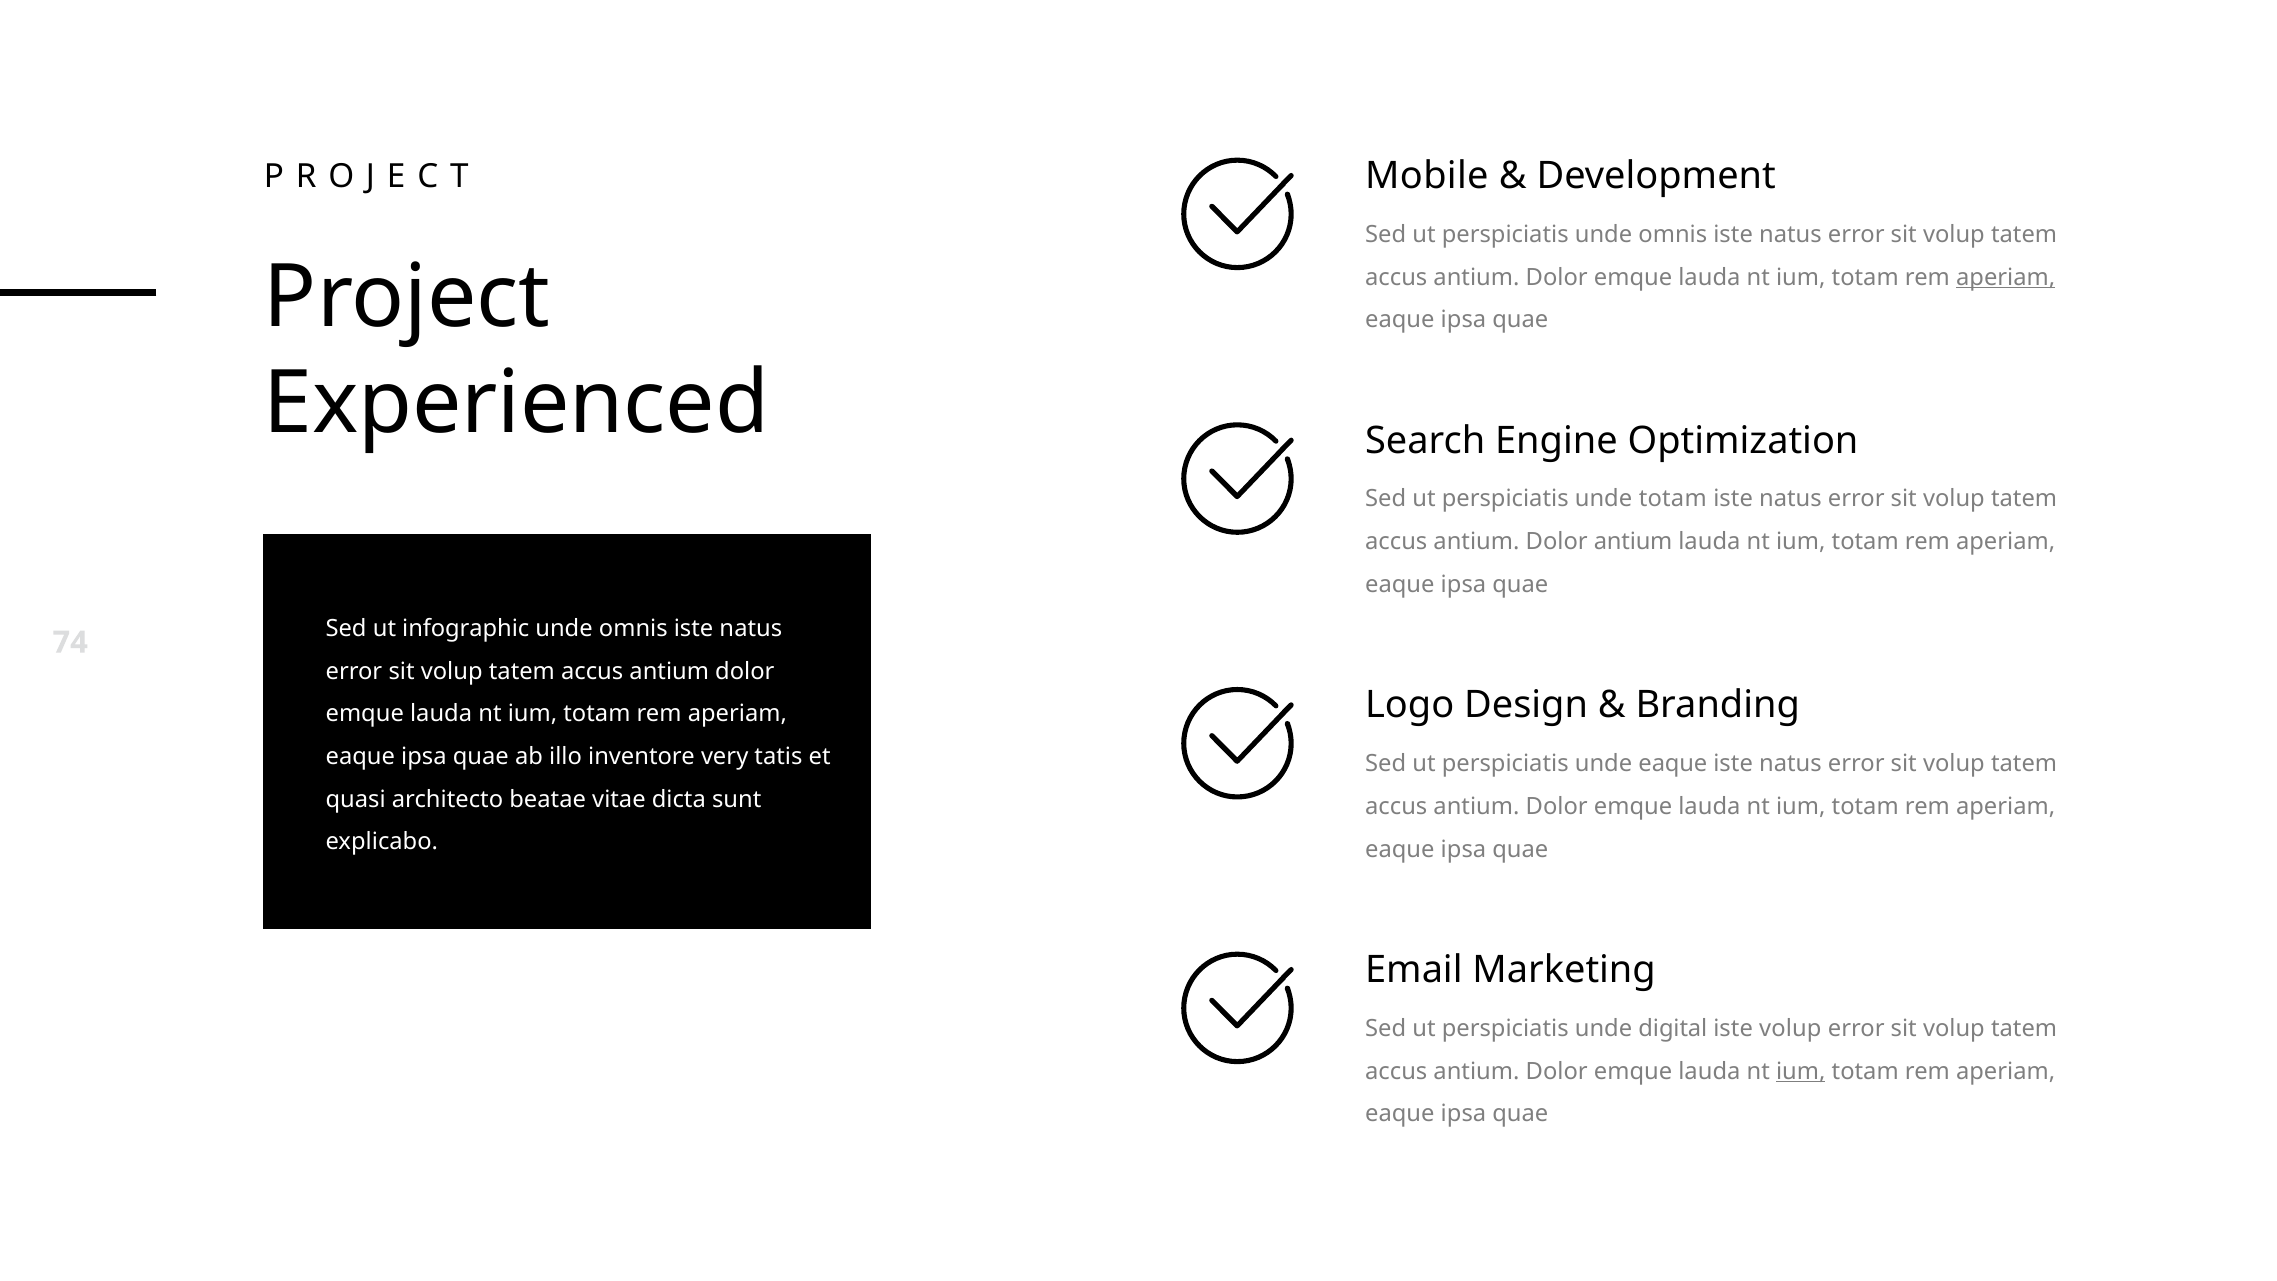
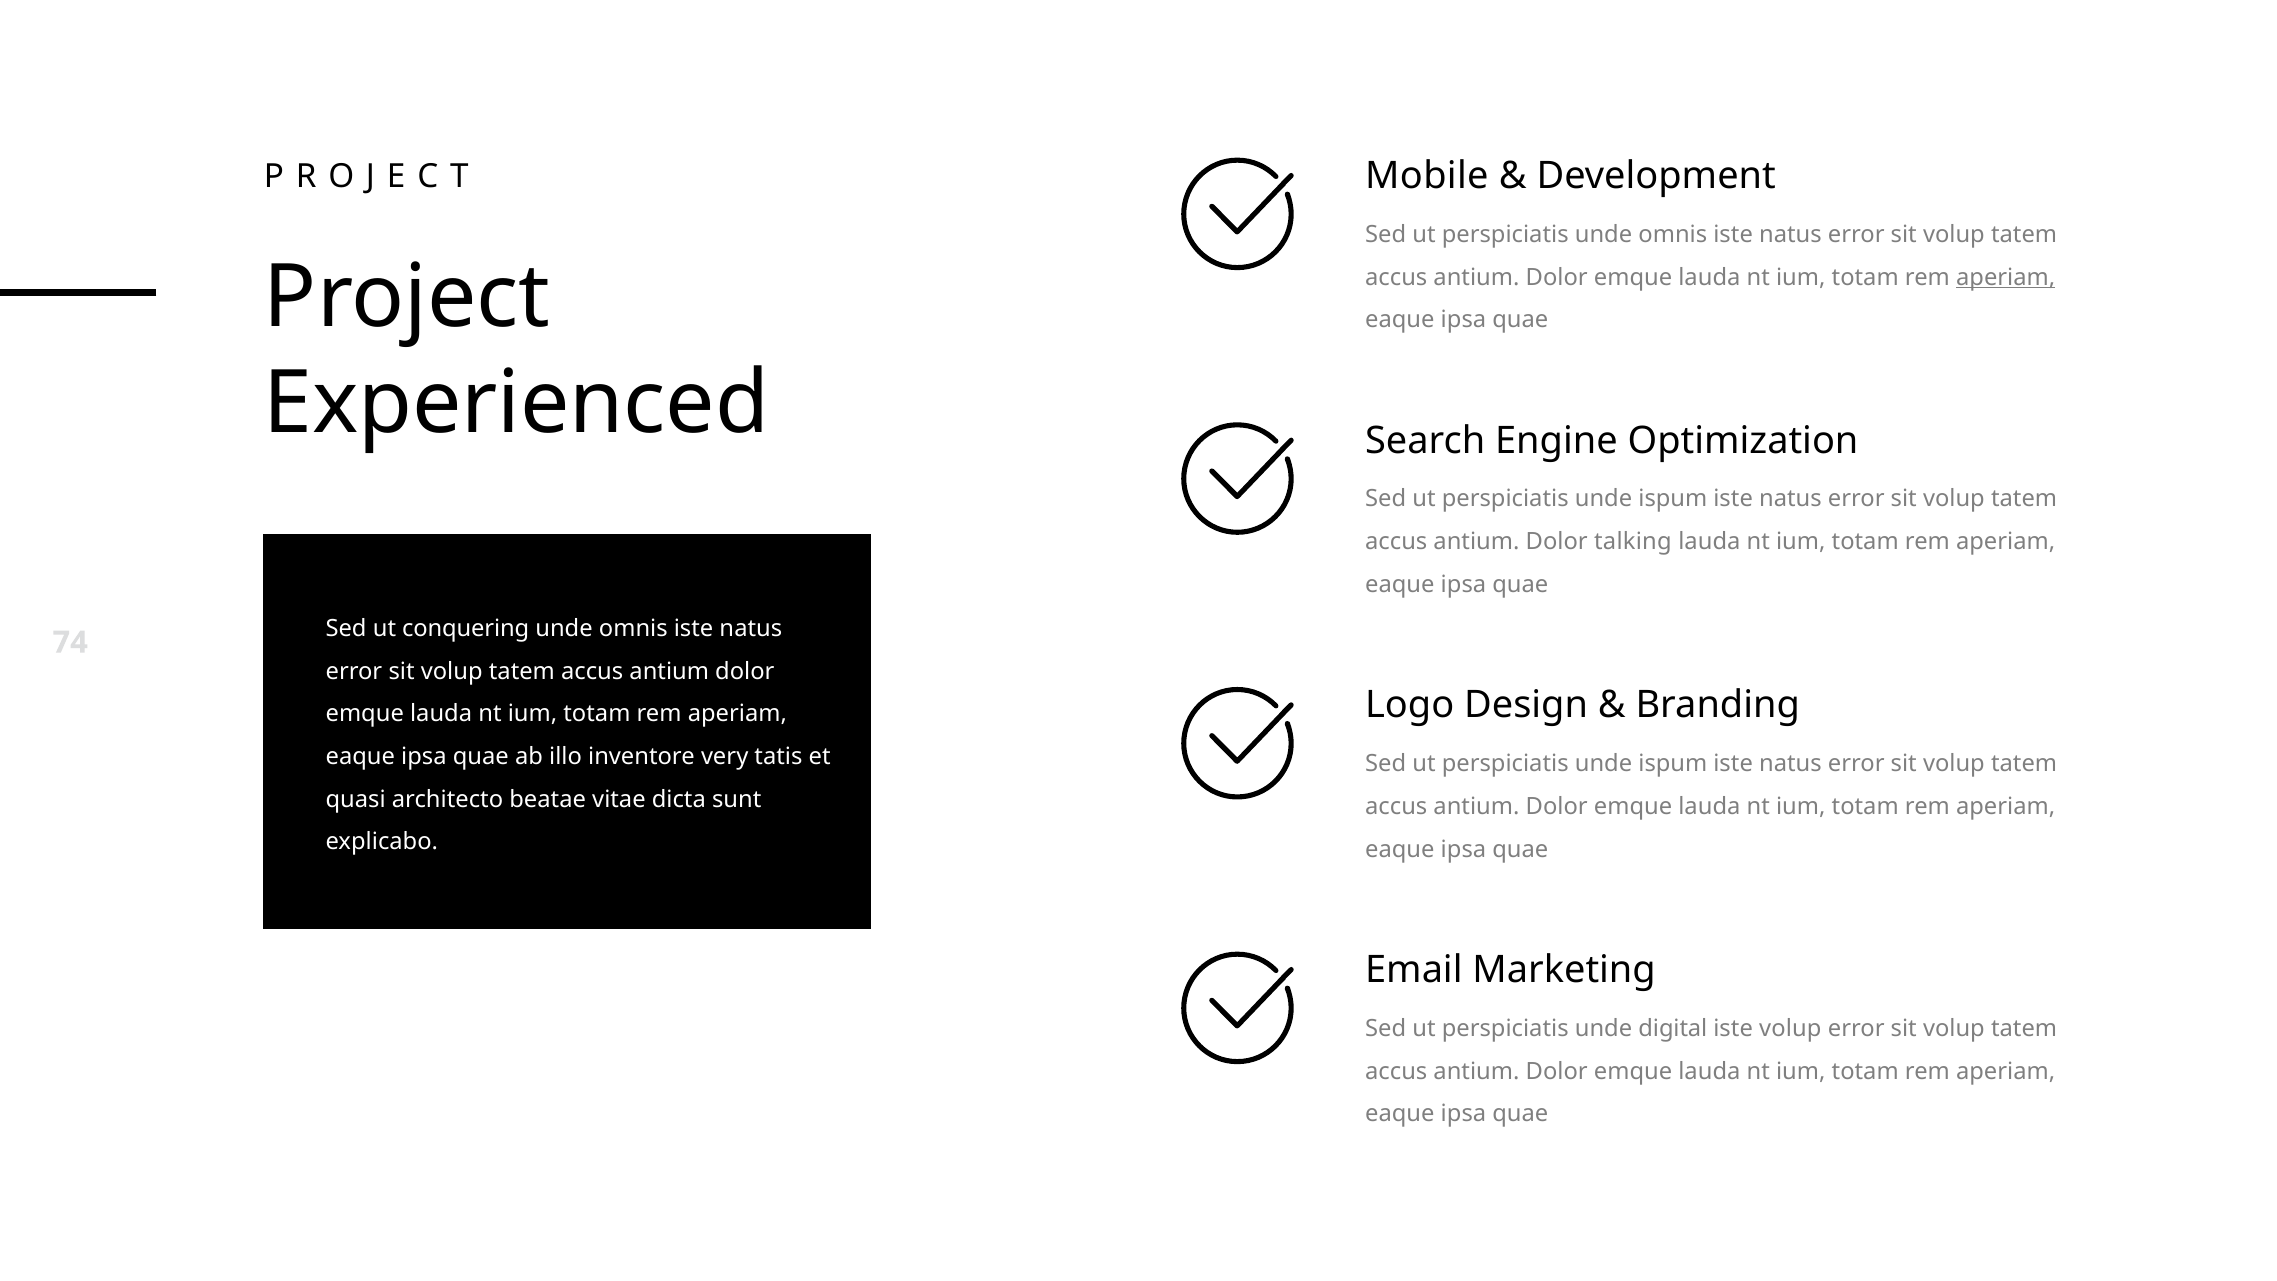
totam: totam -> ispum (1673, 499)
Dolor antium: antium -> talking (1633, 542)
infographic: infographic -> conquering (466, 628)
eaque: eaque -> ispum (1673, 764)
ium underline: present -> none (1801, 1071)
